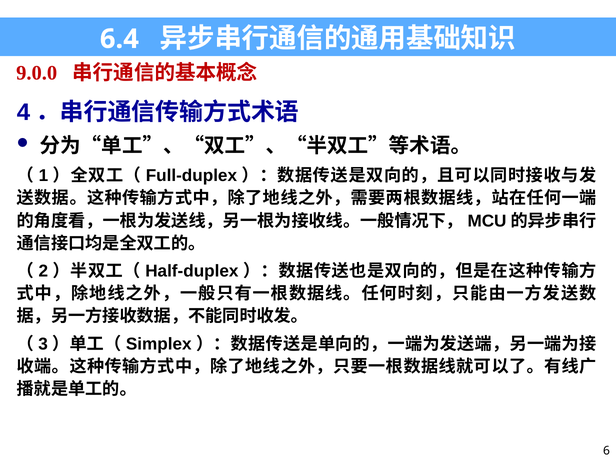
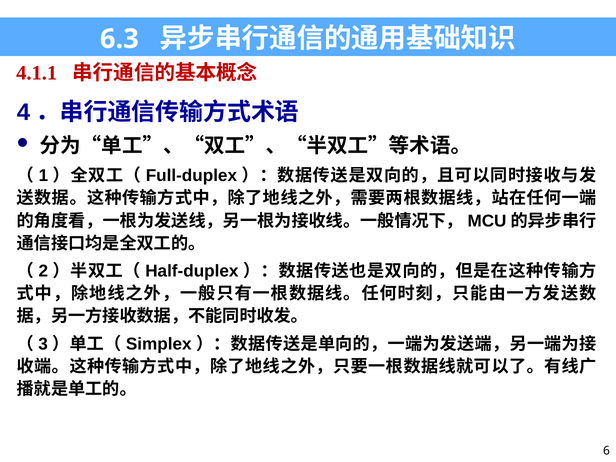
6.4: 6.4 -> 6.3 (119, 39)
9.0.0: 9.0.0 -> 4.1.1 (37, 73)
